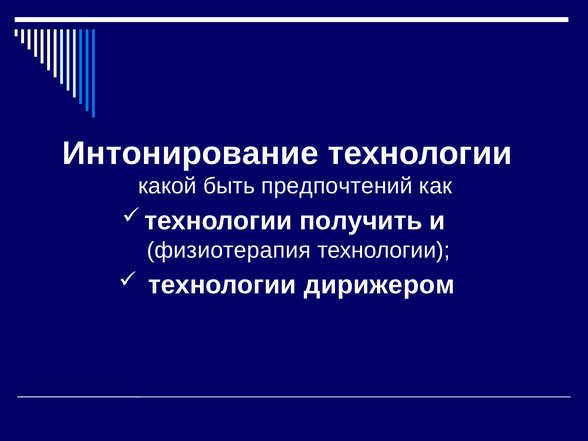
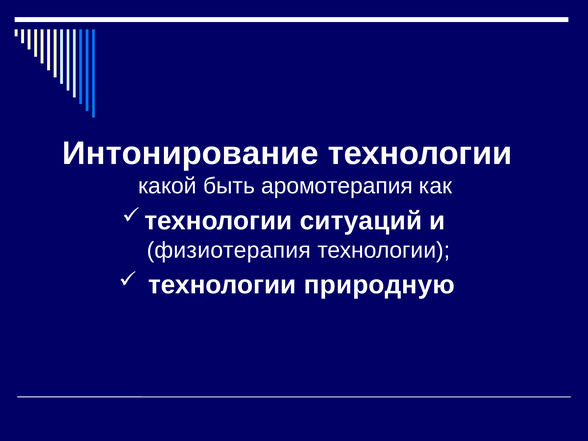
предпочтений: предпочтений -> аромотерапия (337, 186)
получить: получить -> ситуаций (361, 221)
дирижером: дирижером -> природную (379, 285)
